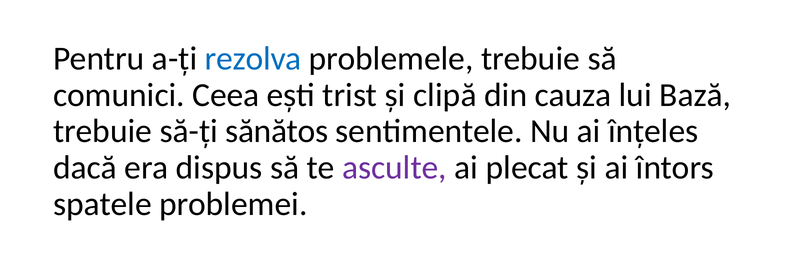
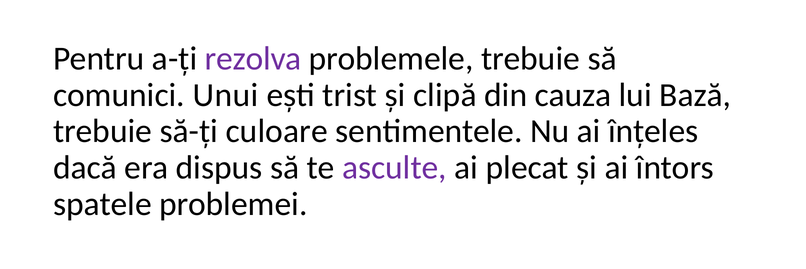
rezolva colour: blue -> purple (253, 59)
Ceea: Ceea -> Unui (226, 95)
sănătos: sănătos -> culoare (277, 131)
